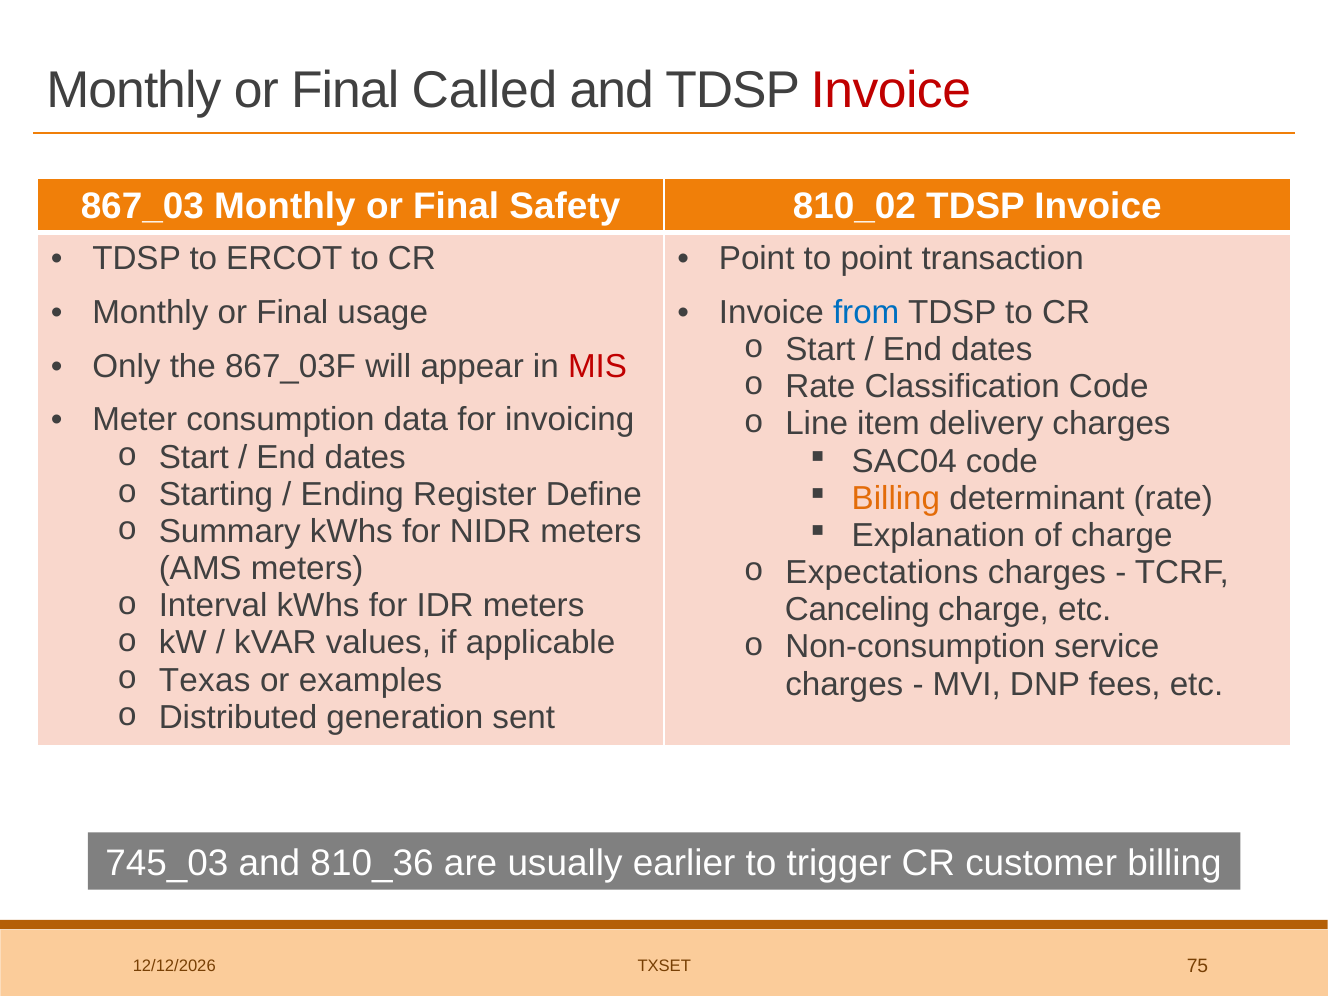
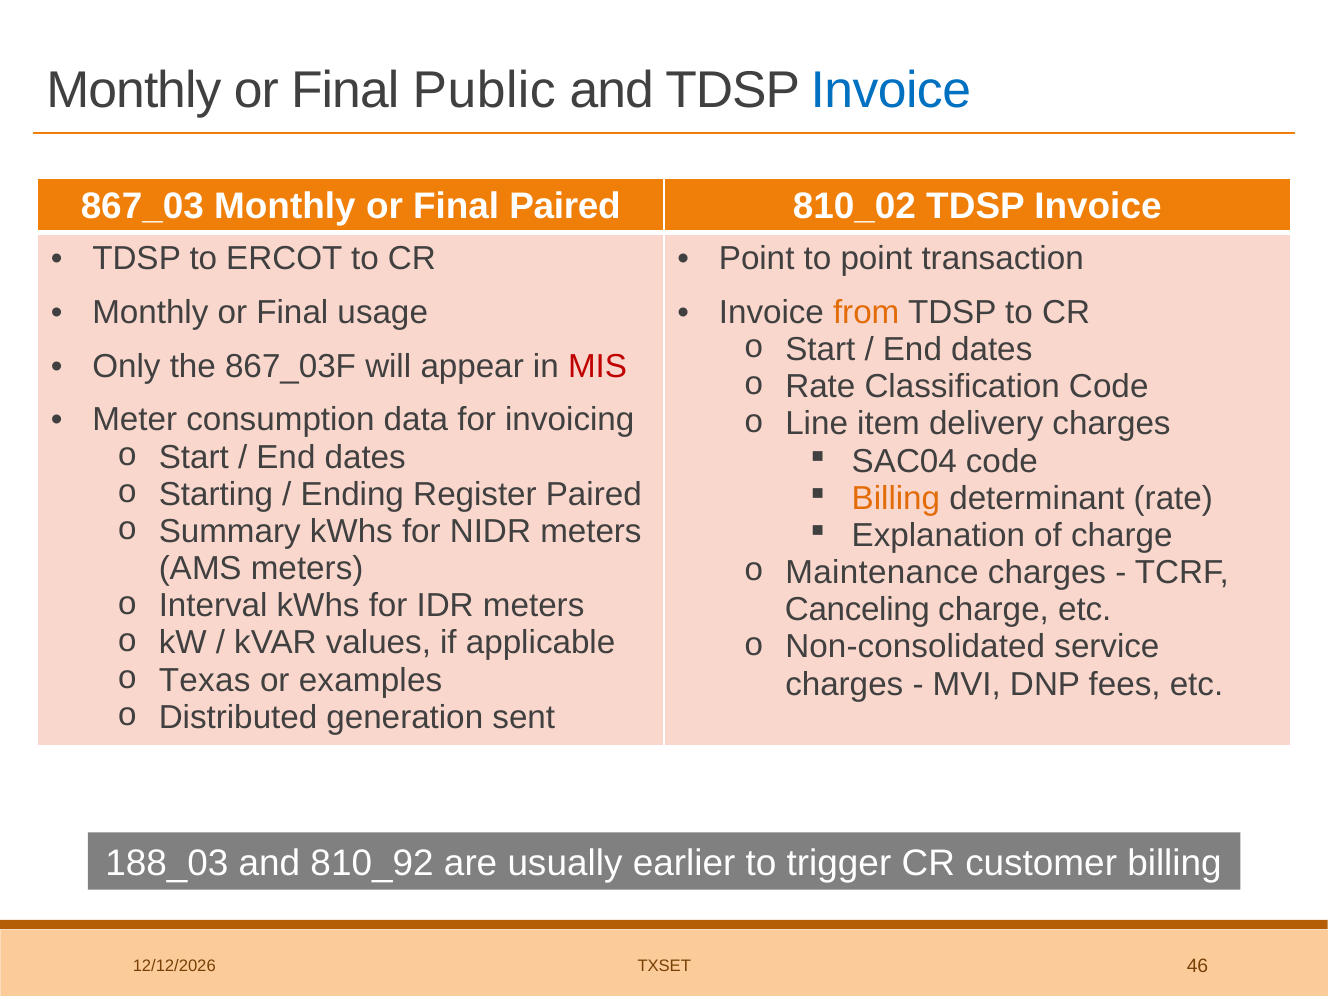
Called: Called -> Public (484, 90)
Invoice colour: red -> blue (891, 90)
Final Safety: Safety -> Paired (565, 206)
from colour: blue -> orange (866, 312)
Register Define: Define -> Paired (594, 494)
Expectations: Expectations -> Maintenance (882, 573)
Non-consumption: Non-consumption -> Non-consolidated (915, 647)
745_03: 745_03 -> 188_03 (167, 864)
810_36: 810_36 -> 810_92 (372, 864)
75: 75 -> 46 (1197, 966)
